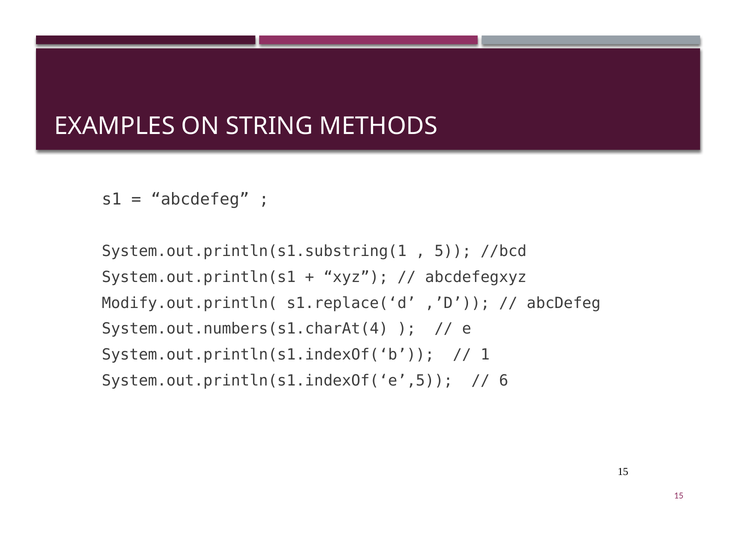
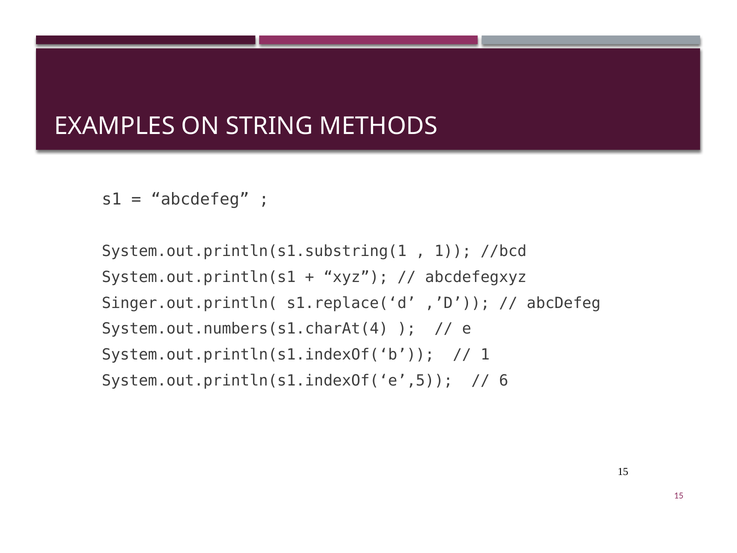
5: 5 -> 1 (453, 251)
Modify.out.println(: Modify.out.println( -> Singer.out.println( (190, 303)
